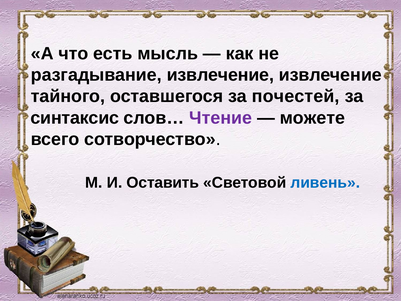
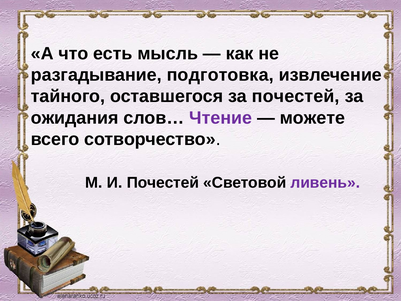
разгадывание извлечение: извлечение -> подготовка (220, 75)
синтаксис: синтаксис -> ожидания (75, 118)
И Оставить: Оставить -> Почестей (163, 183)
ливень colour: blue -> purple (325, 183)
